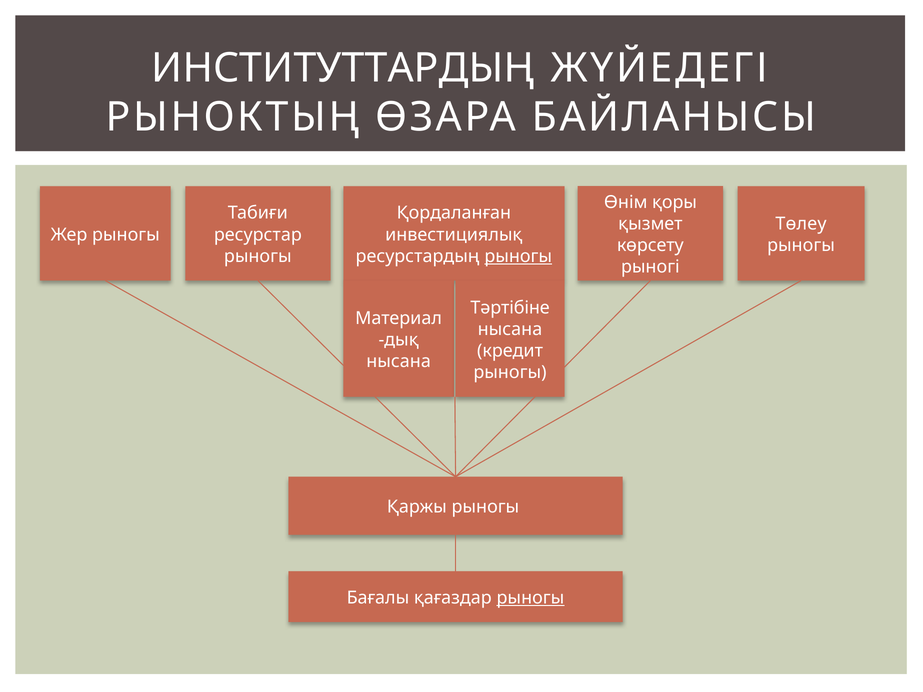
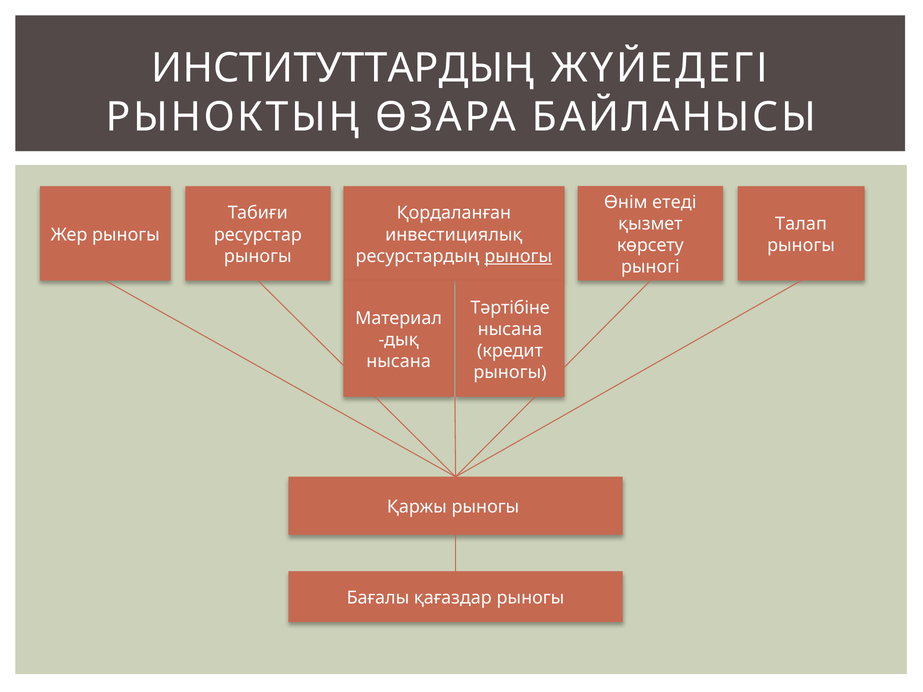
қоры: қоры -> етеді (674, 202)
Төлеу: Төлеу -> Талап (801, 224)
рыногы underline: present -> none (530, 598)
